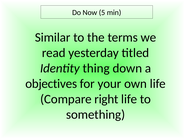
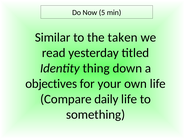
terms: terms -> taken (123, 37)
right: right -> daily (106, 99)
